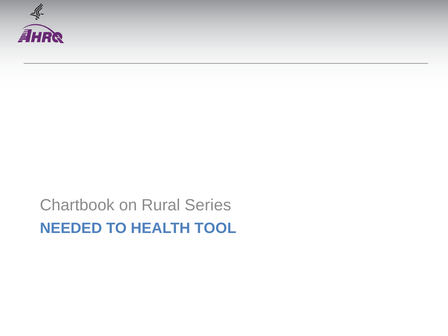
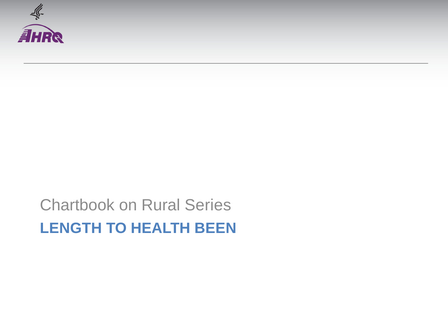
NEEDED: NEEDED -> LENGTH (71, 228)
TOOL: TOOL -> BEEN (215, 228)
